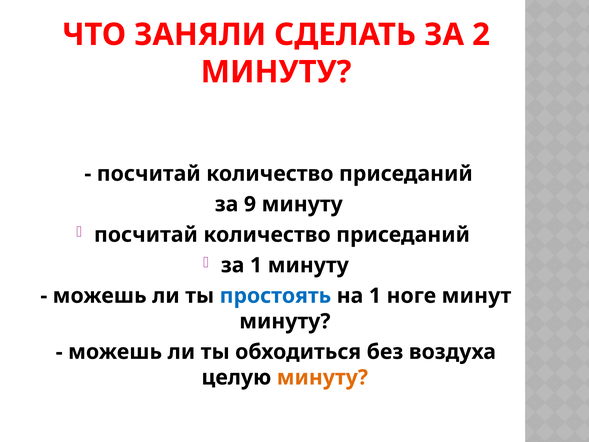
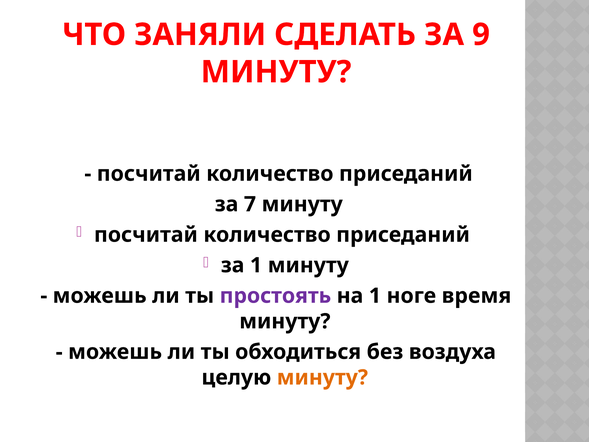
2: 2 -> 9 (481, 35)
9: 9 -> 7 (250, 204)
простоять colour: blue -> purple (275, 296)
минут: минут -> время (476, 296)
